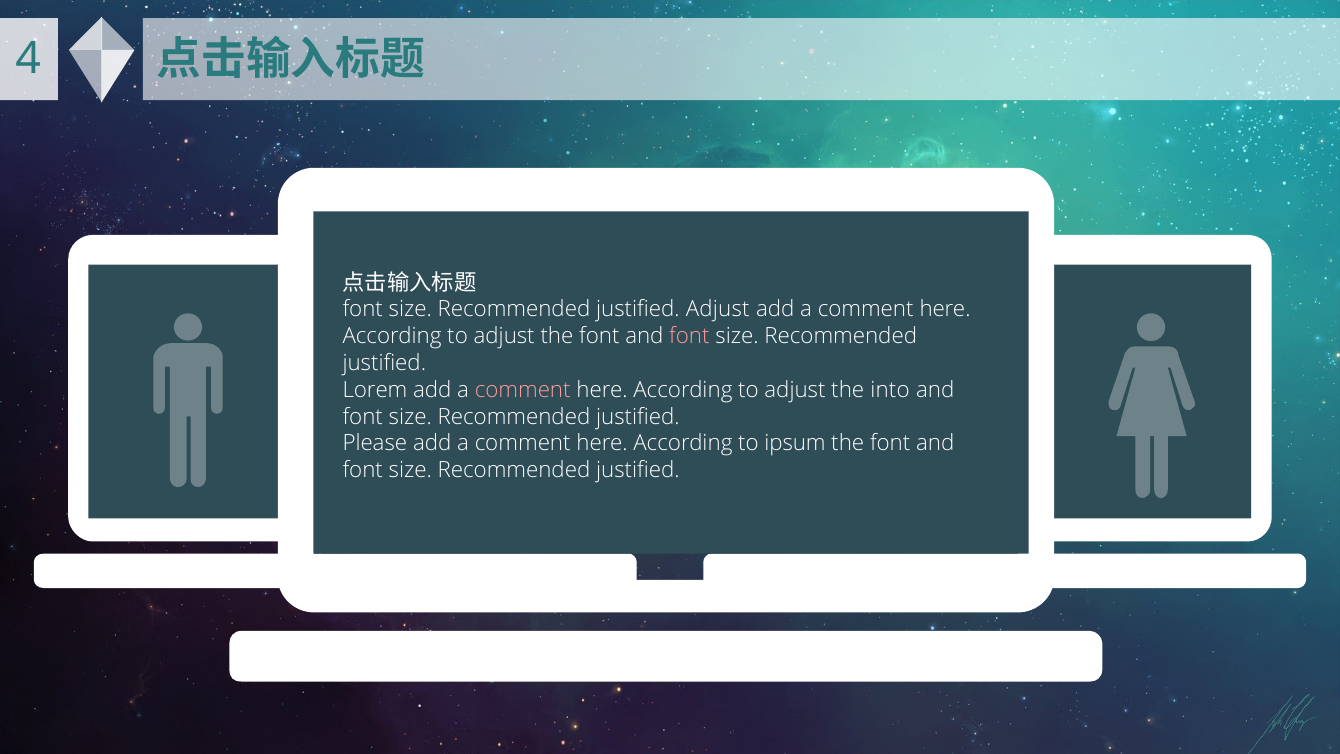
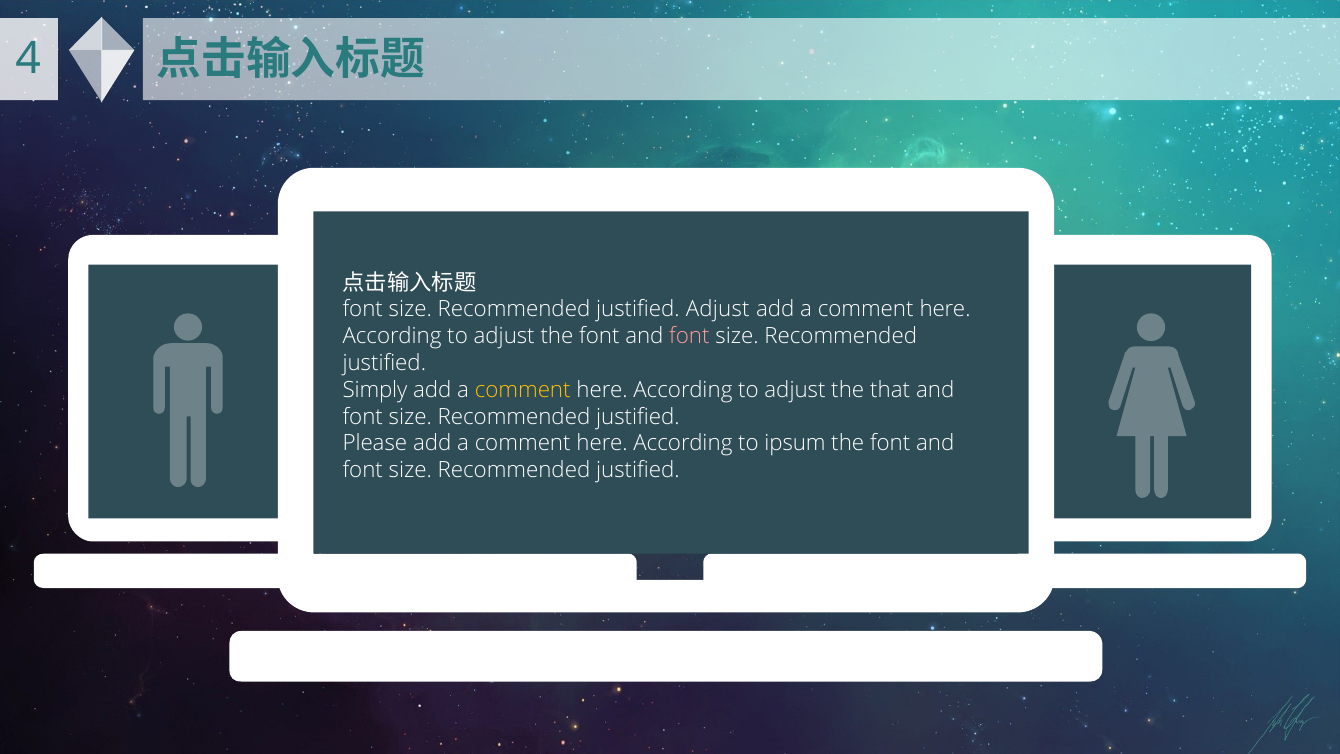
Lorem: Lorem -> Simply (375, 390)
comment colour: pink -> yellow (523, 390)
into: into -> that (890, 390)
